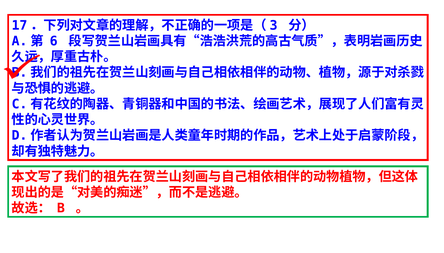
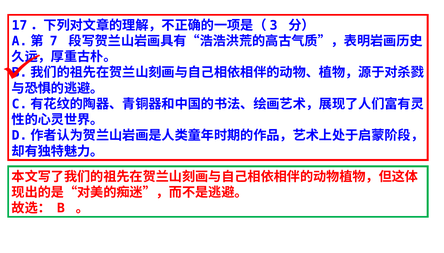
6: 6 -> 7 (54, 41)
